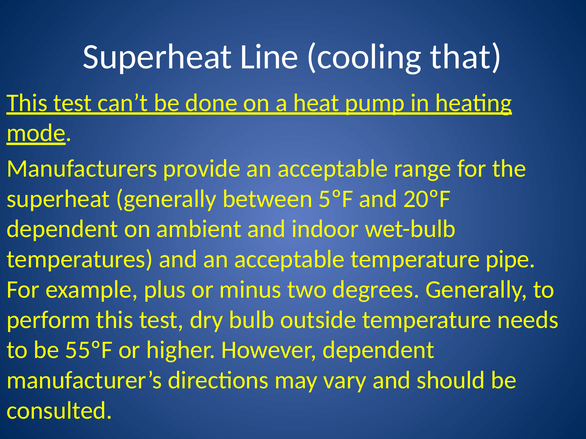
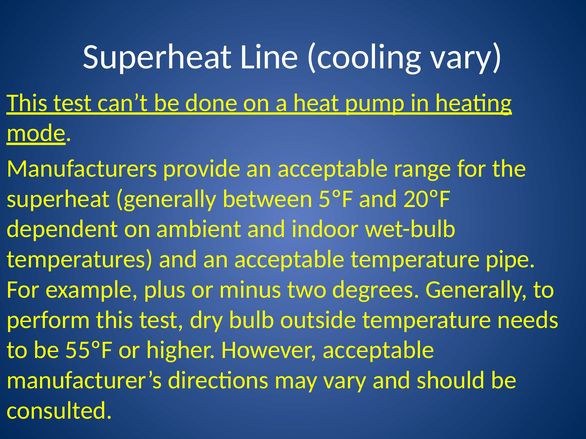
cooling that: that -> vary (466, 57)
However dependent: dependent -> acceptable (378, 350)
